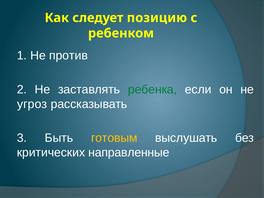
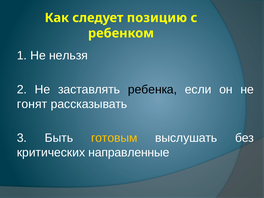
против: против -> нельзя (68, 56)
ребенка colour: green -> black (152, 89)
угроз: угроз -> гонят (32, 104)
